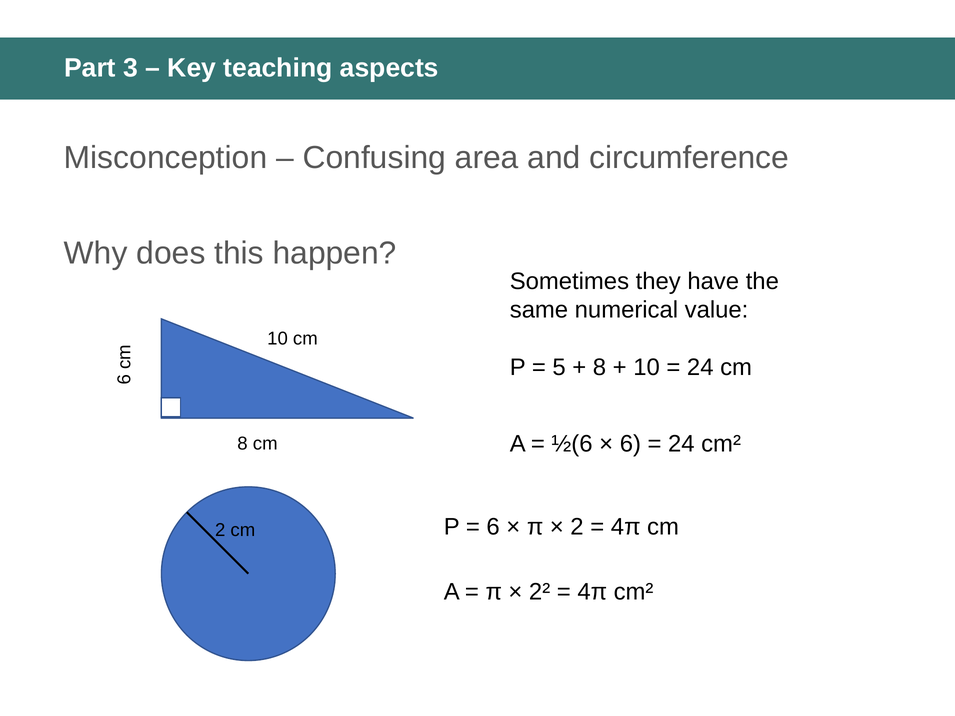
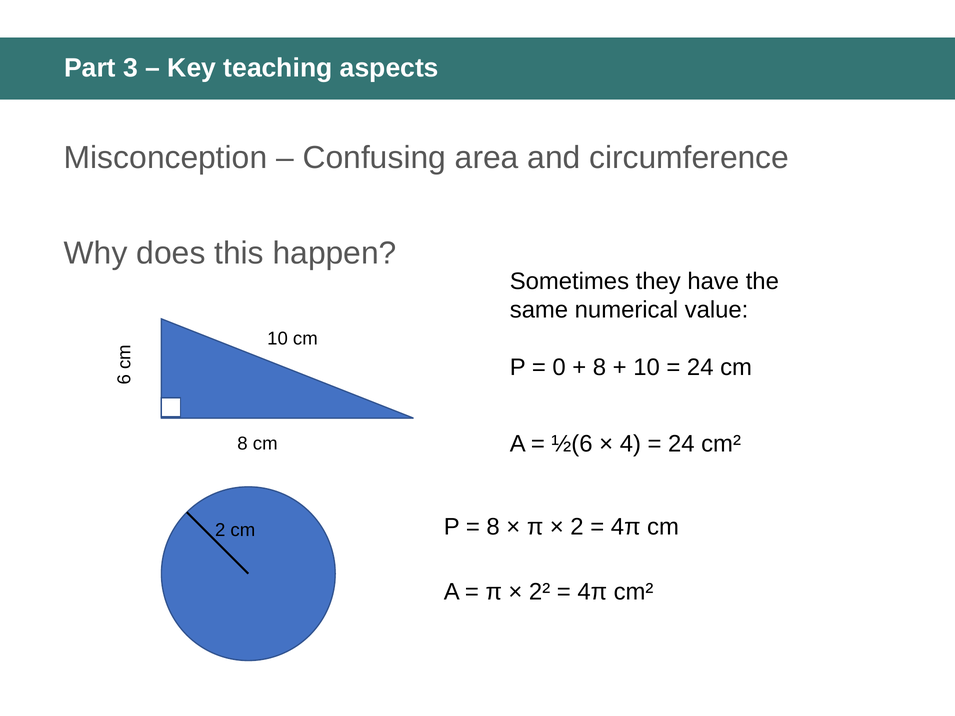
5: 5 -> 0 (559, 367)
6: 6 -> 4 (630, 444)
6: 6 -> 8 (493, 527)
